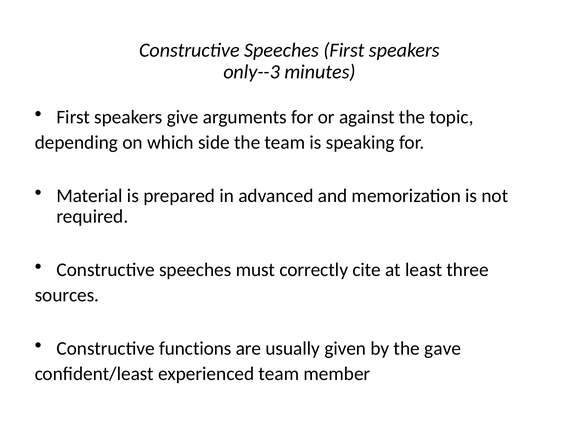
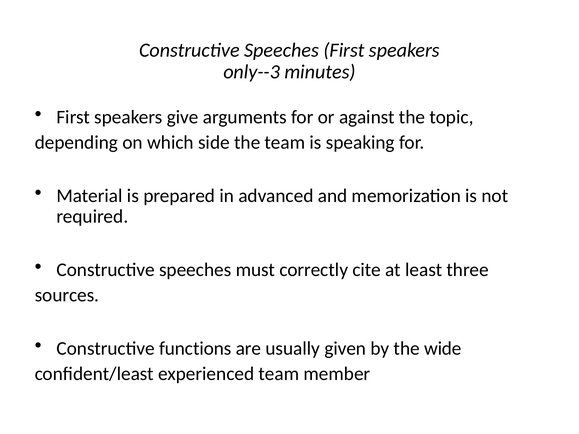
gave: gave -> wide (443, 349)
